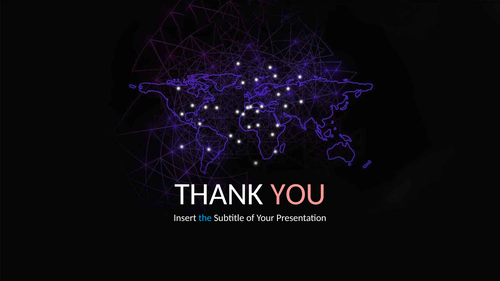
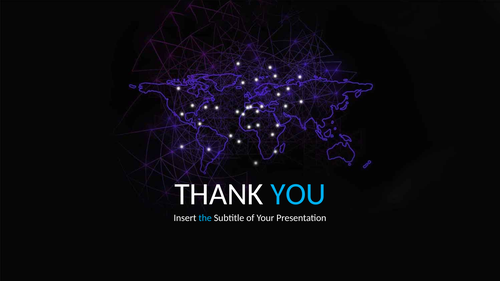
YOU colour: pink -> light blue (298, 194)
